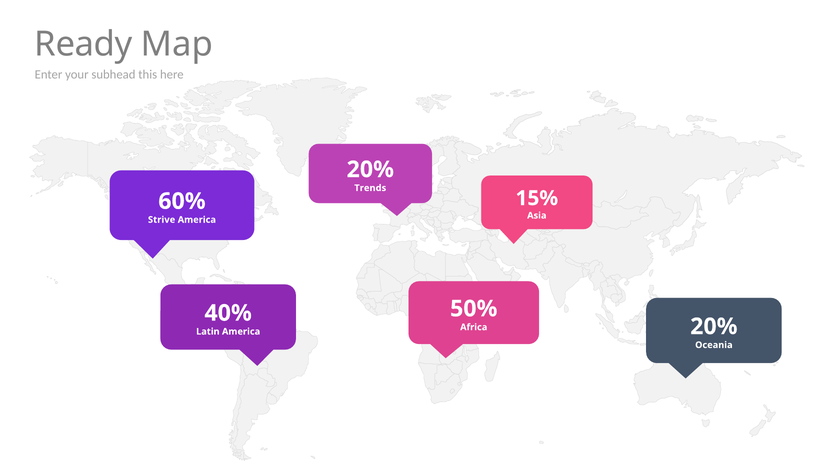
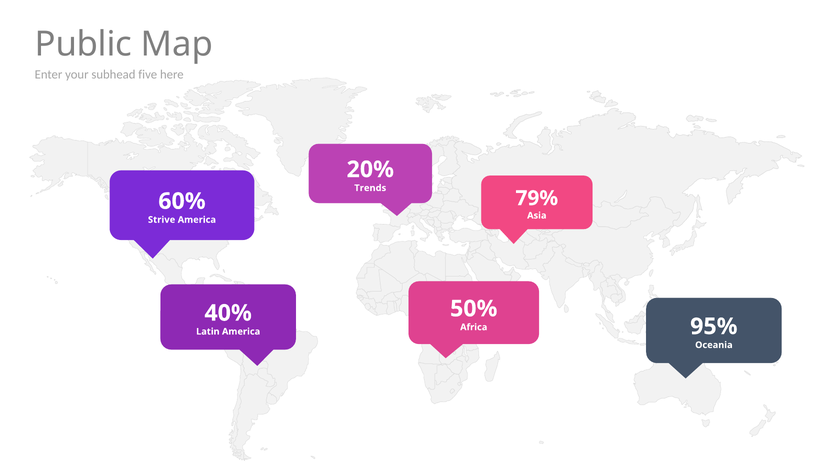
Ready: Ready -> Public (83, 44)
this: this -> five (148, 74)
15%: 15% -> 79% (537, 198)
20%: 20% -> 95% (714, 326)
